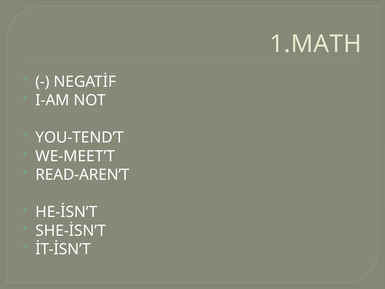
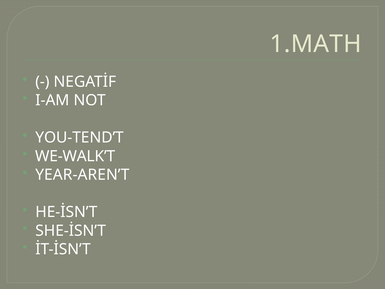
WE-MEET’T: WE-MEET’T -> WE-WALK’T (75, 156)
READ-AREN’T: READ-AREN’T -> YEAR-AREN’T (82, 175)
